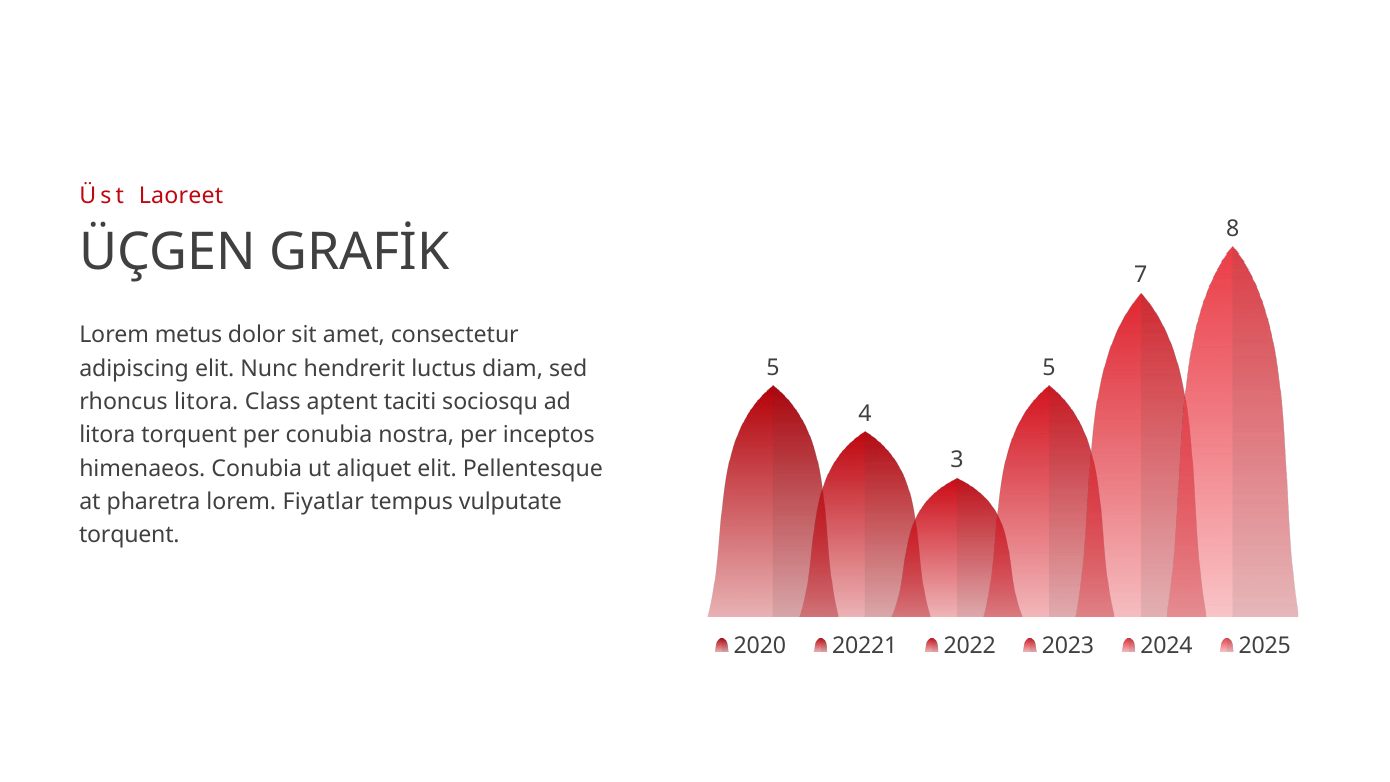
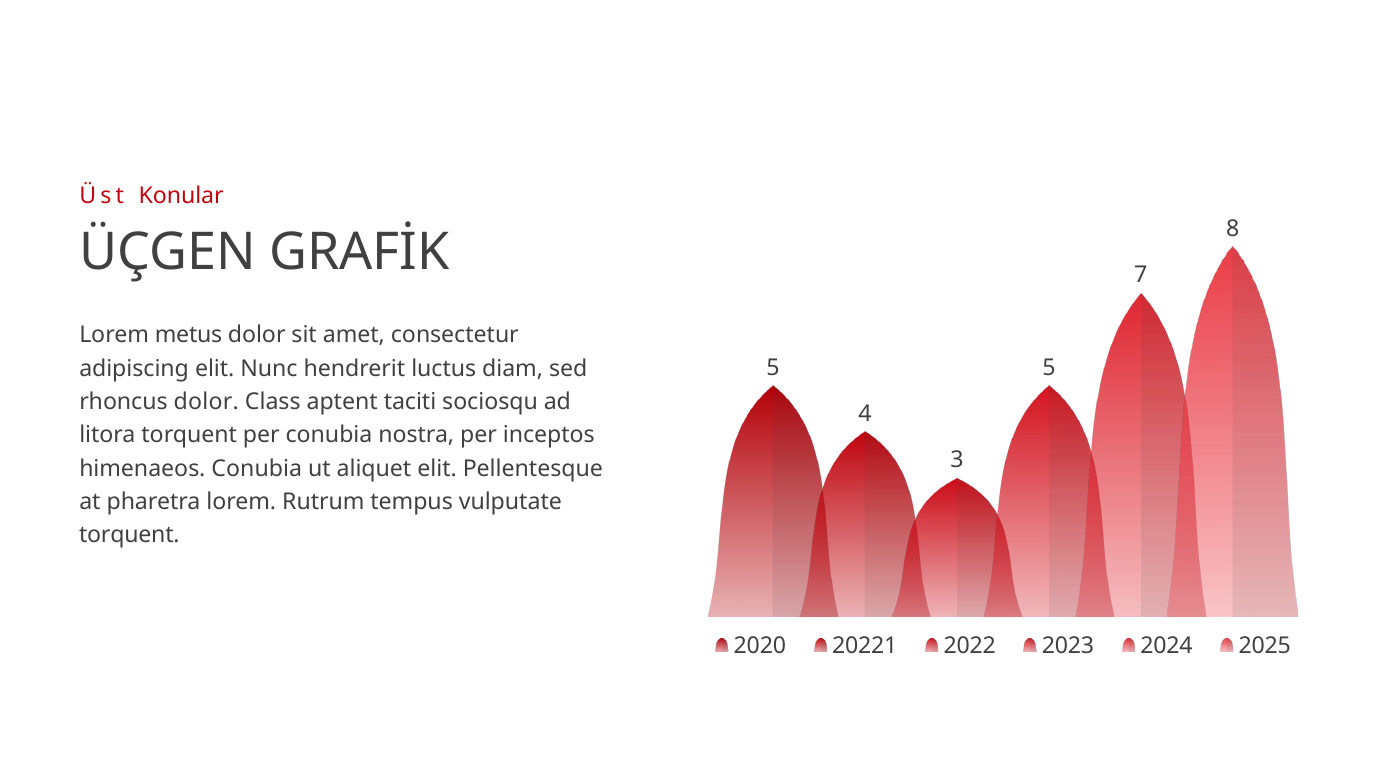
Laoreet: Laoreet -> Konular (181, 196)
rhoncus litora: litora -> dolor (206, 402)
Fiyatlar: Fiyatlar -> Rutrum (323, 502)
